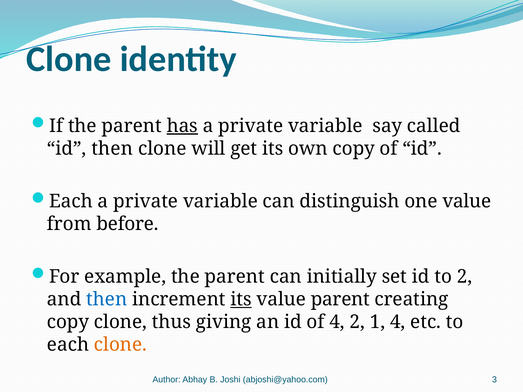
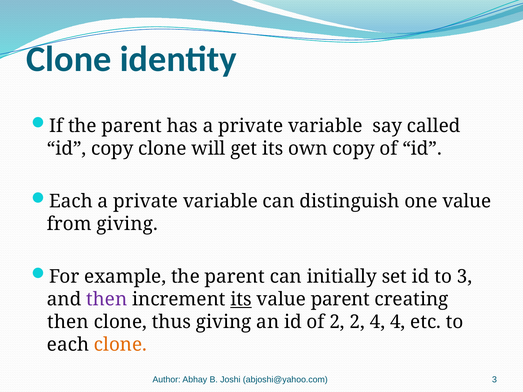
has underline: present -> none (182, 126)
id then: then -> copy (112, 149)
from before: before -> giving (127, 224)
to 2: 2 -> 3 (464, 277)
then colour: blue -> purple (107, 300)
copy: copy -> then (68, 322)
of 4: 4 -> 2 (337, 322)
2 1: 1 -> 4 (377, 322)
